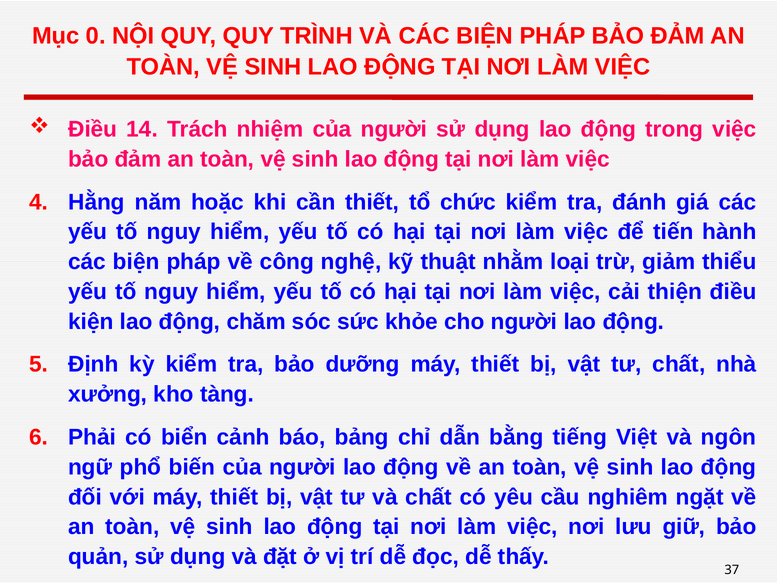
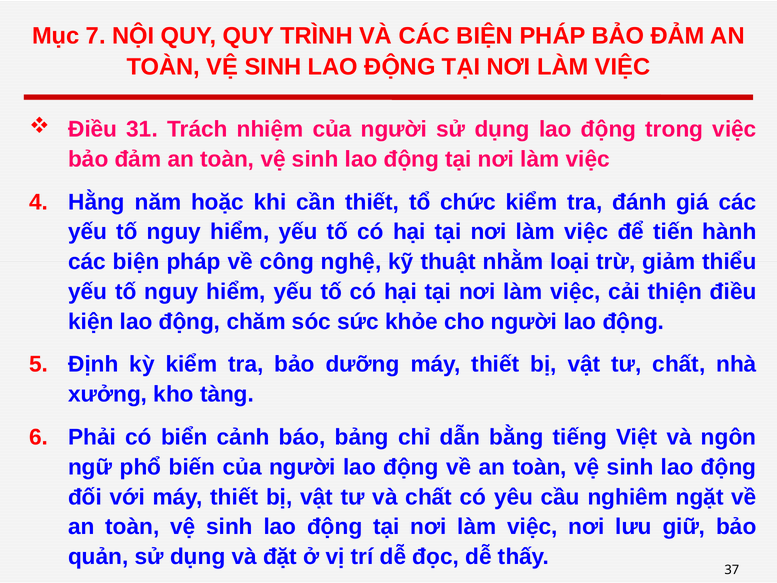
0: 0 -> 7 (96, 36)
14: 14 -> 31 (142, 129)
